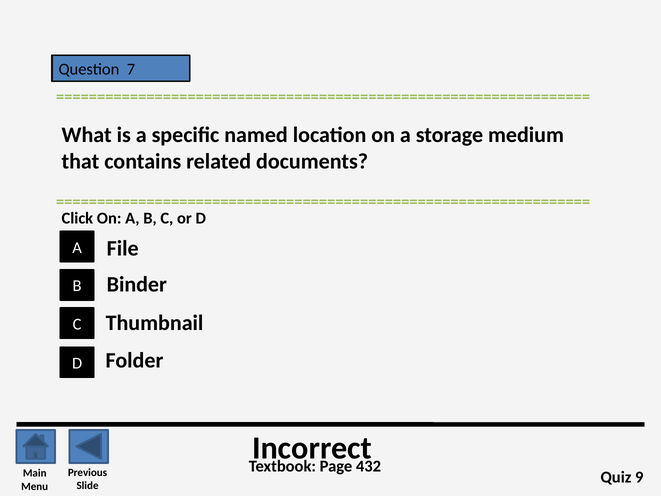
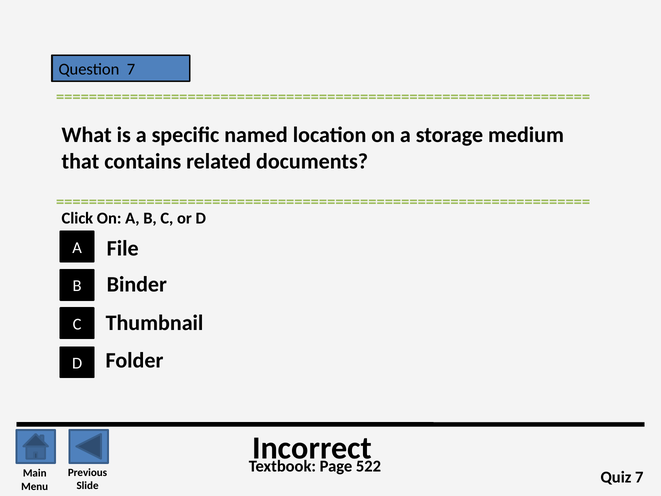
432: 432 -> 522 (369, 466)
Quiz 9: 9 -> 7 (639, 477)
